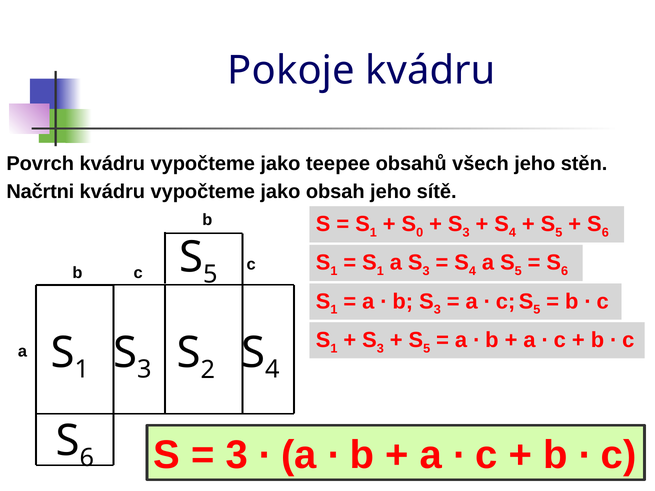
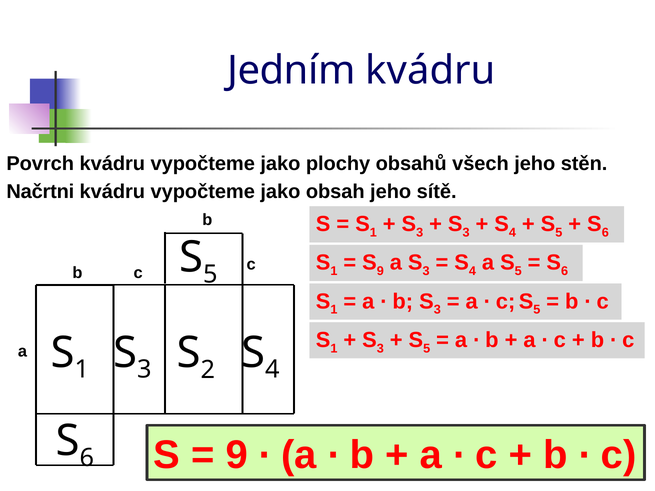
Pokoje: Pokoje -> Jedním (291, 70)
teepee: teepee -> plochy (338, 164)
0: 0 -> 3 (420, 233)
1: 1 -> 9 (380, 271)
3: 3 -> 9 (237, 456)
